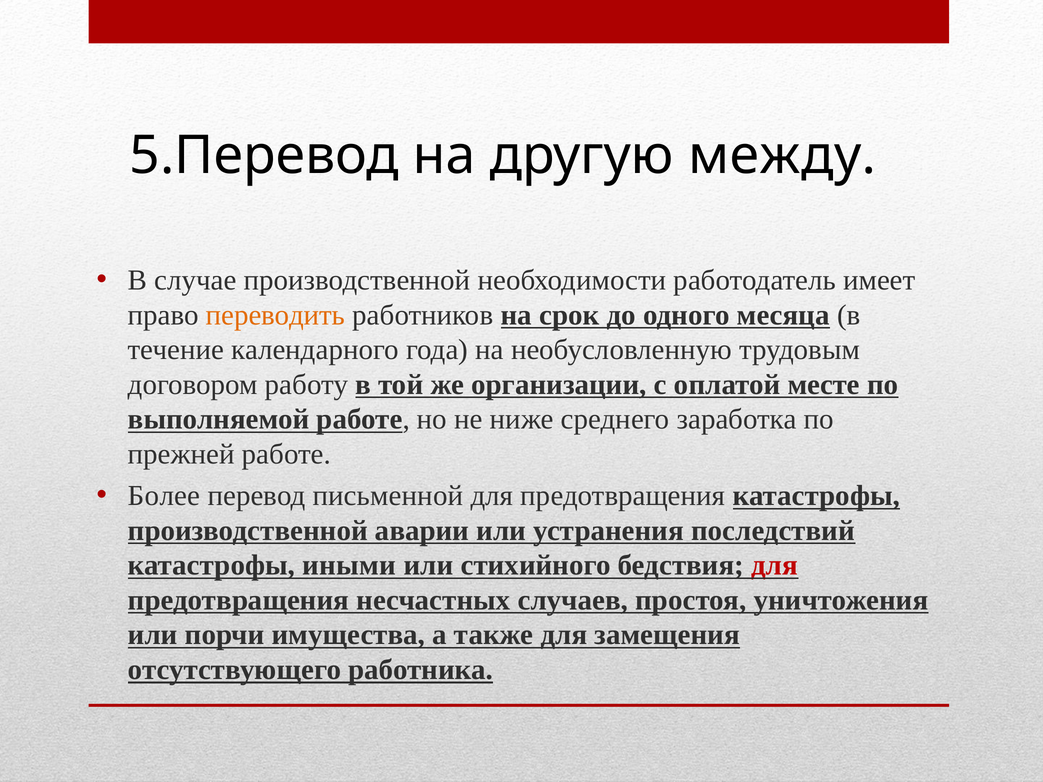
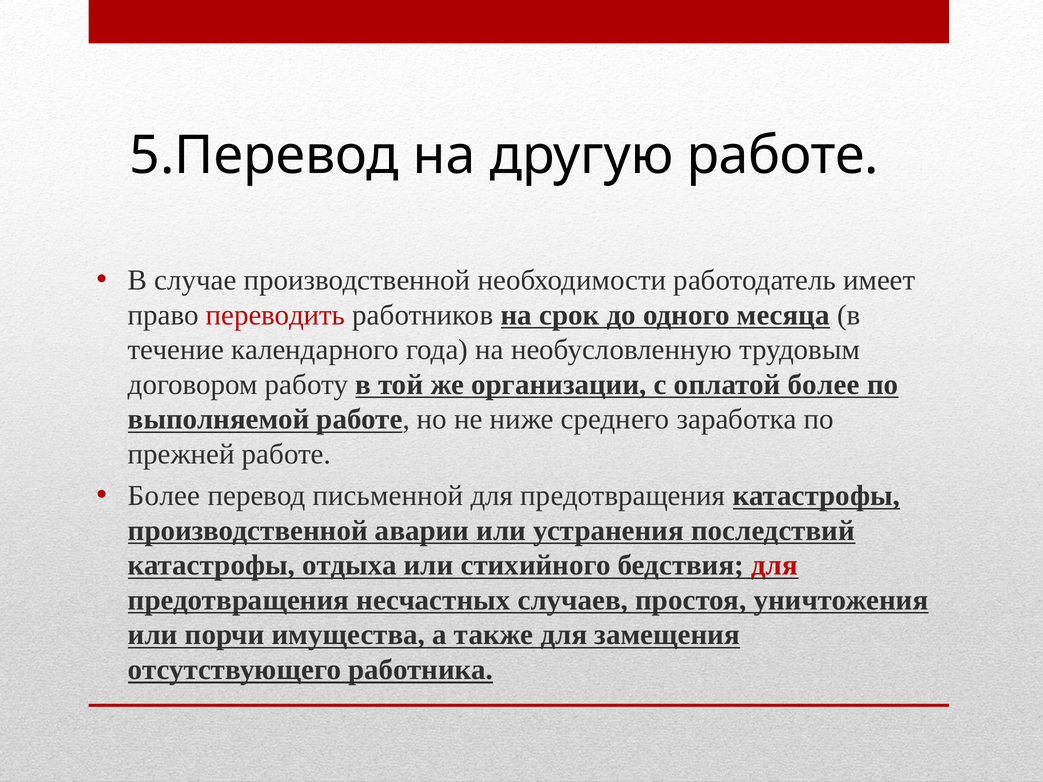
другую между: между -> работе (783, 156)
переводить colour: orange -> red (276, 315)
оплатой месте: месте -> более (824, 385)
иными: иными -> отдыха (349, 566)
